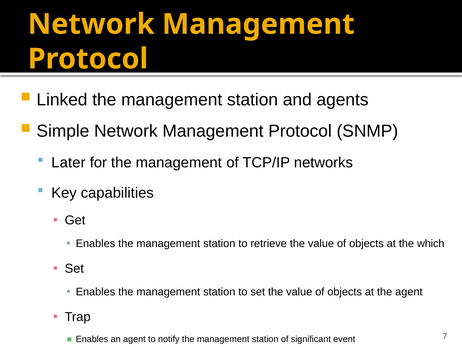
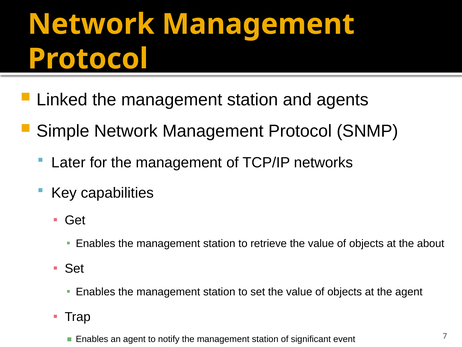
which: which -> about (431, 243)
